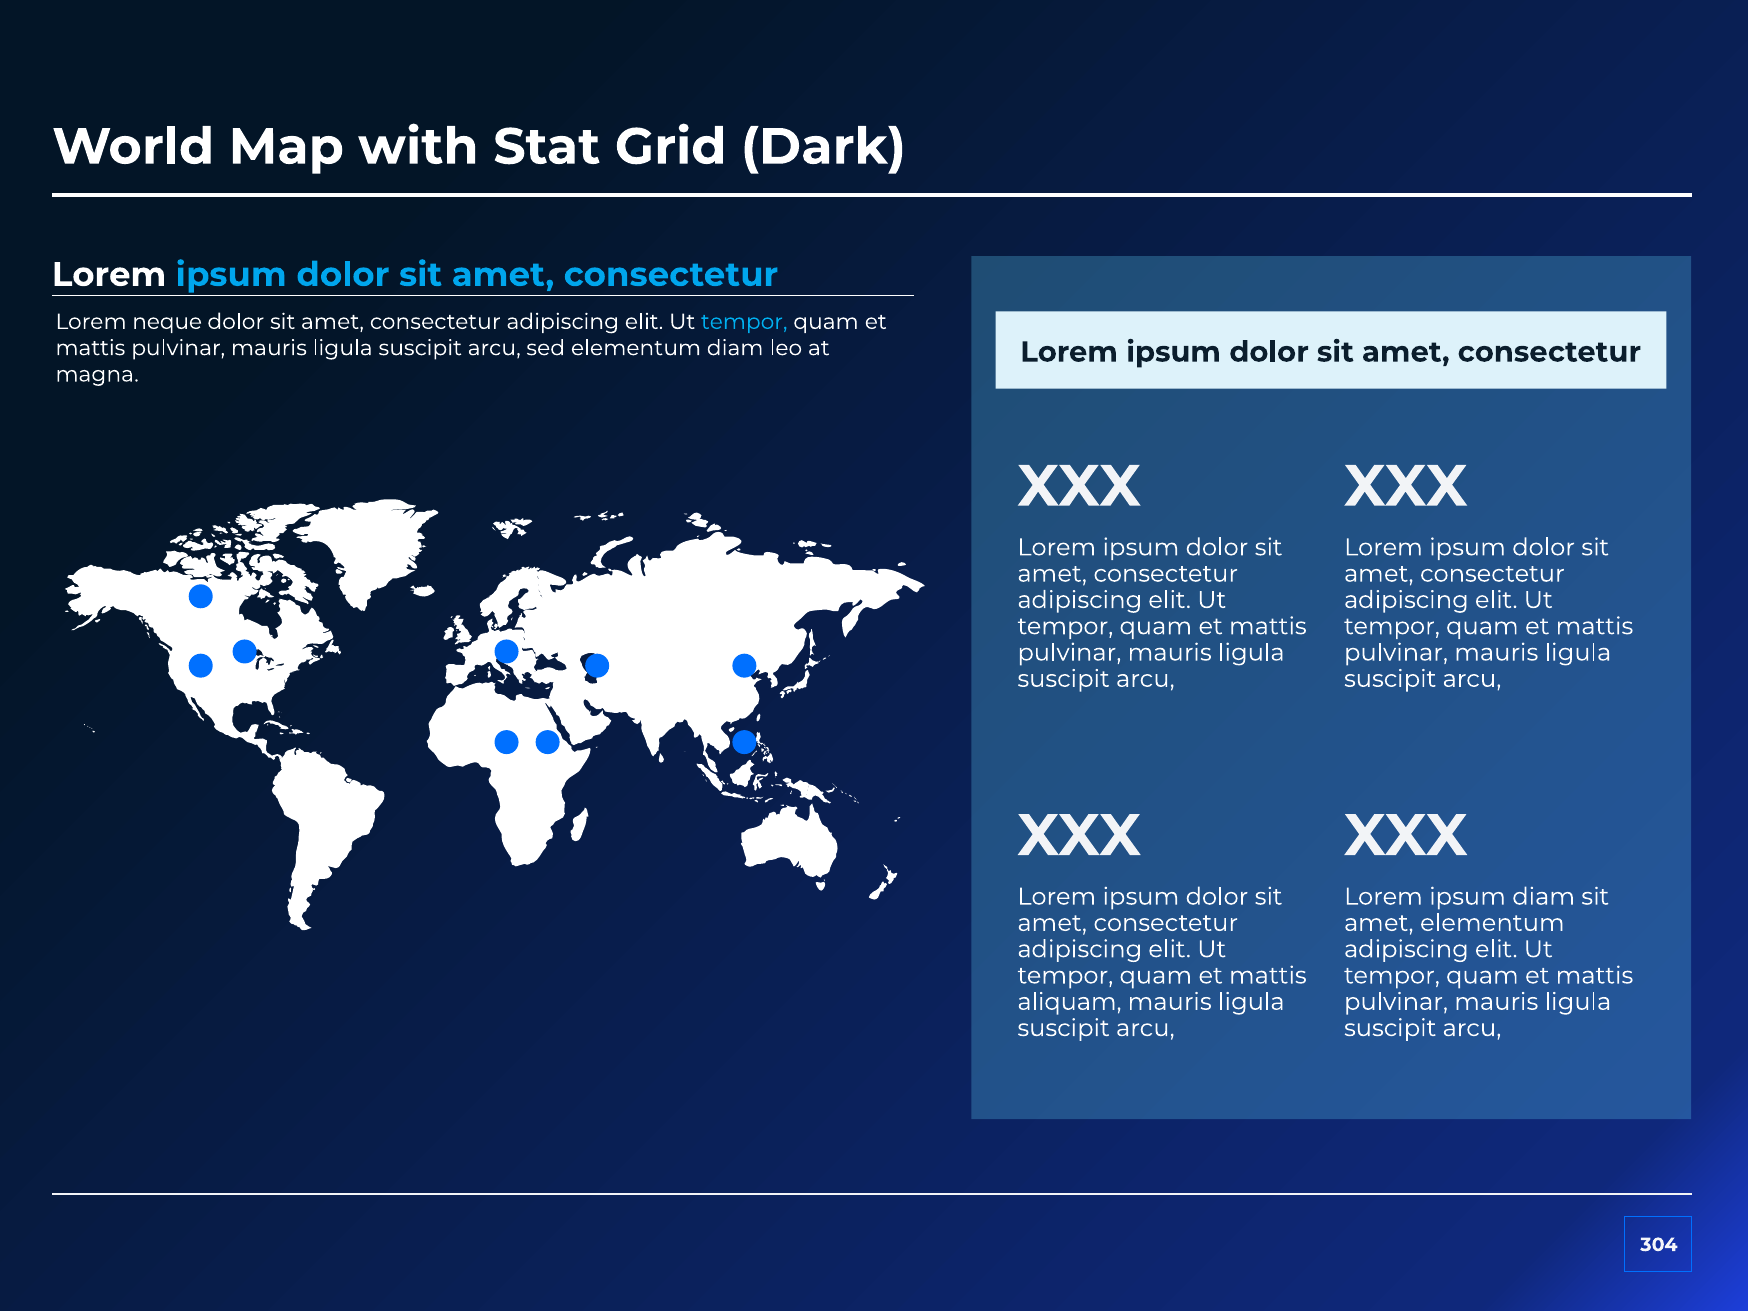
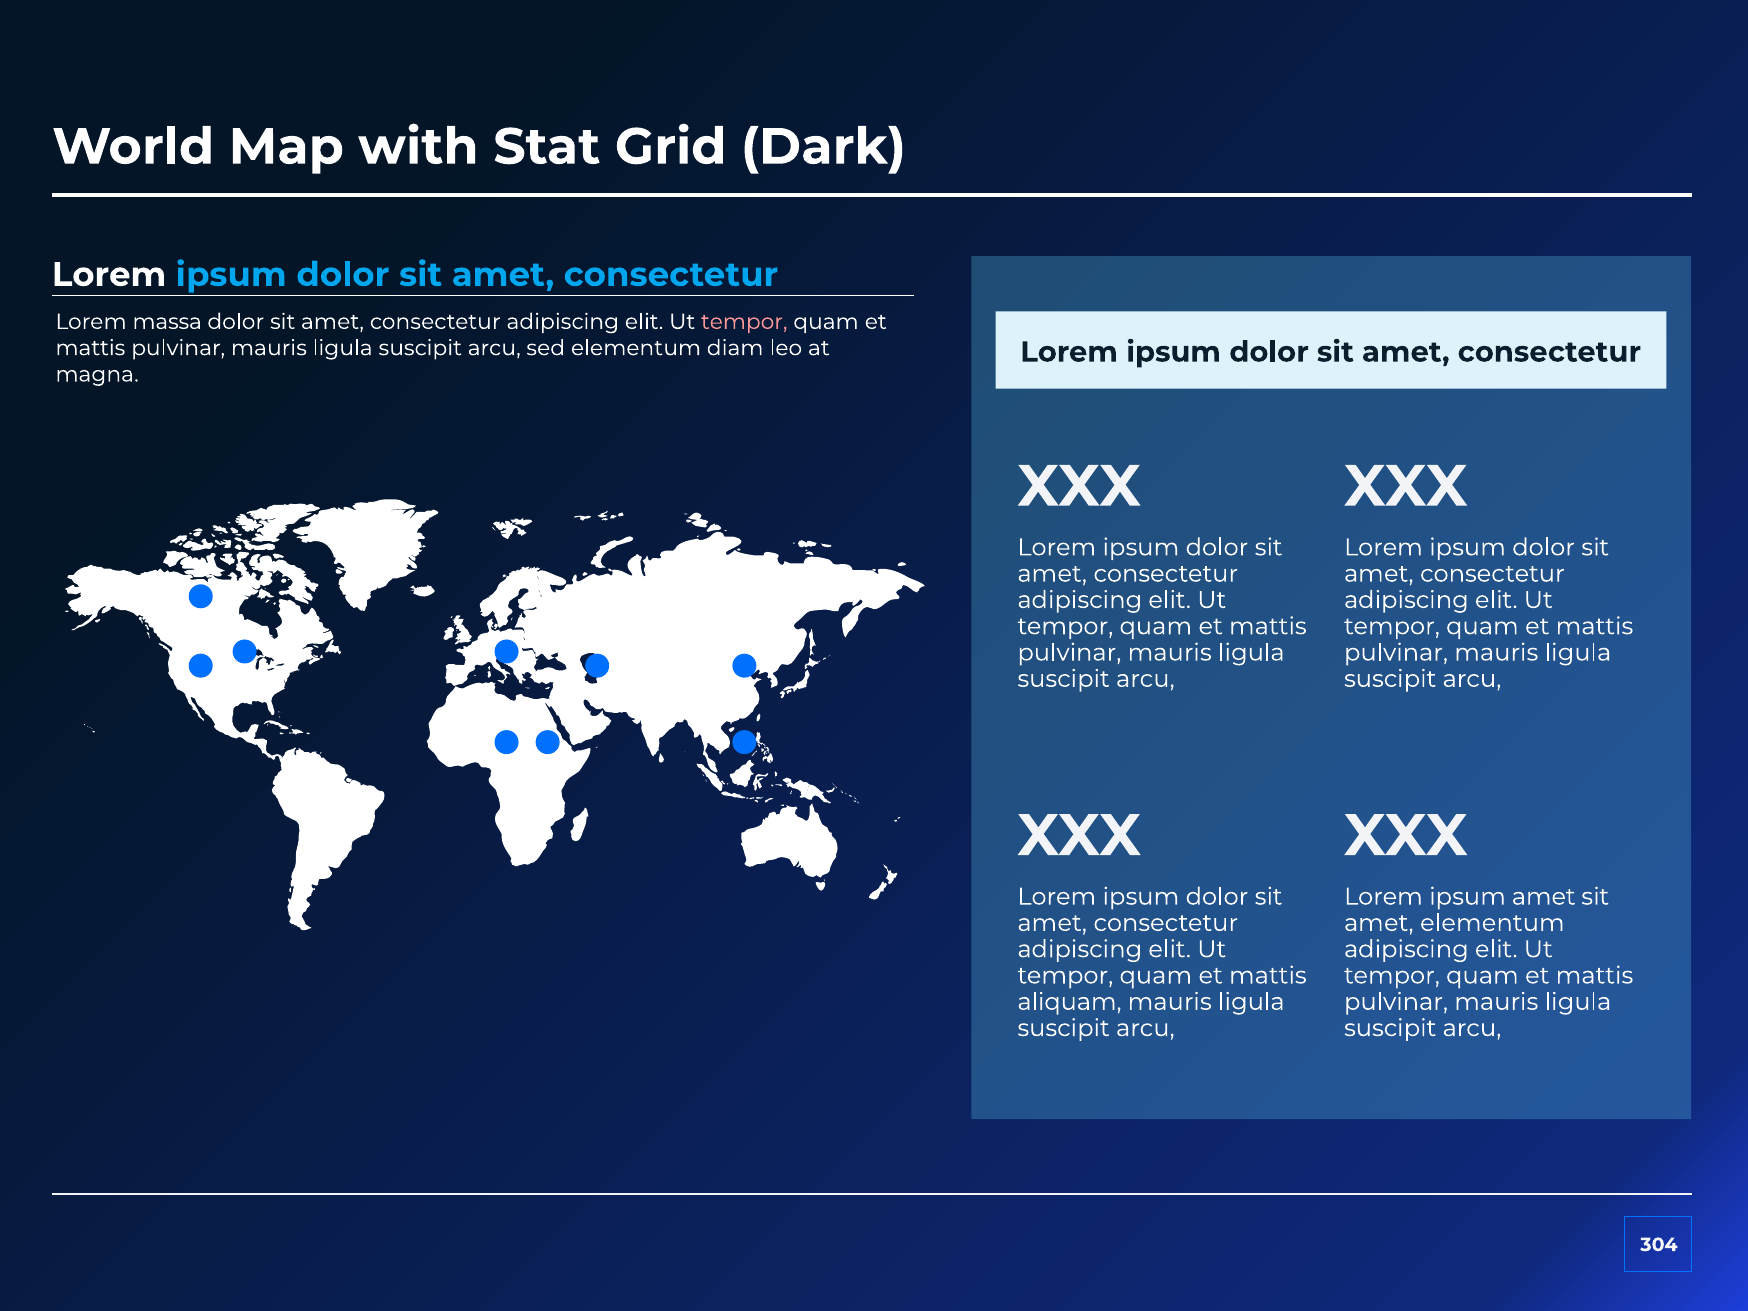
neque: neque -> massa (167, 322)
tempor colour: light blue -> pink (744, 322)
ipsum diam: diam -> amet (1544, 897)
